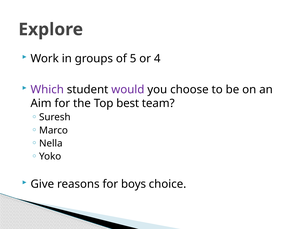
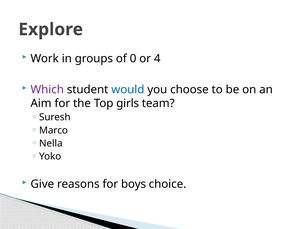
5: 5 -> 0 (133, 59)
would colour: purple -> blue (128, 90)
best: best -> girls (128, 104)
